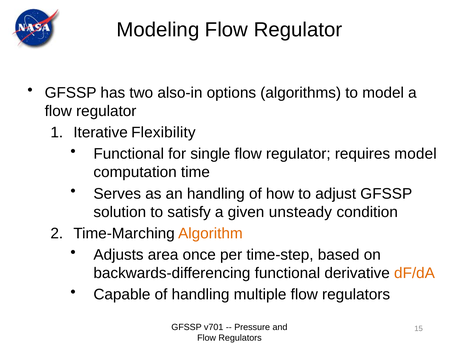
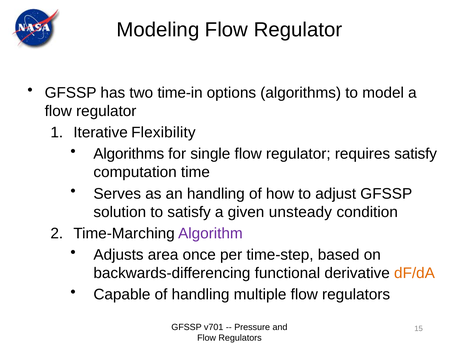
also-in: also-in -> time-in (180, 93)
Functional: Functional -> Algorithms (129, 154)
requires model: model -> satisfy (416, 154)
Algorithm colour: orange -> purple (210, 234)
